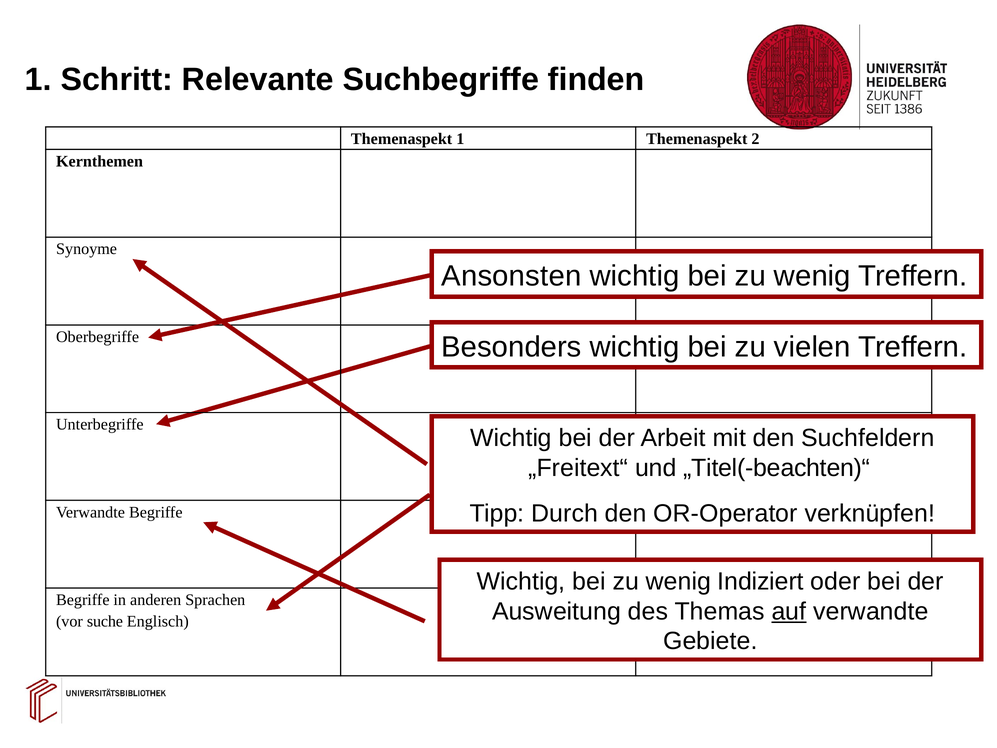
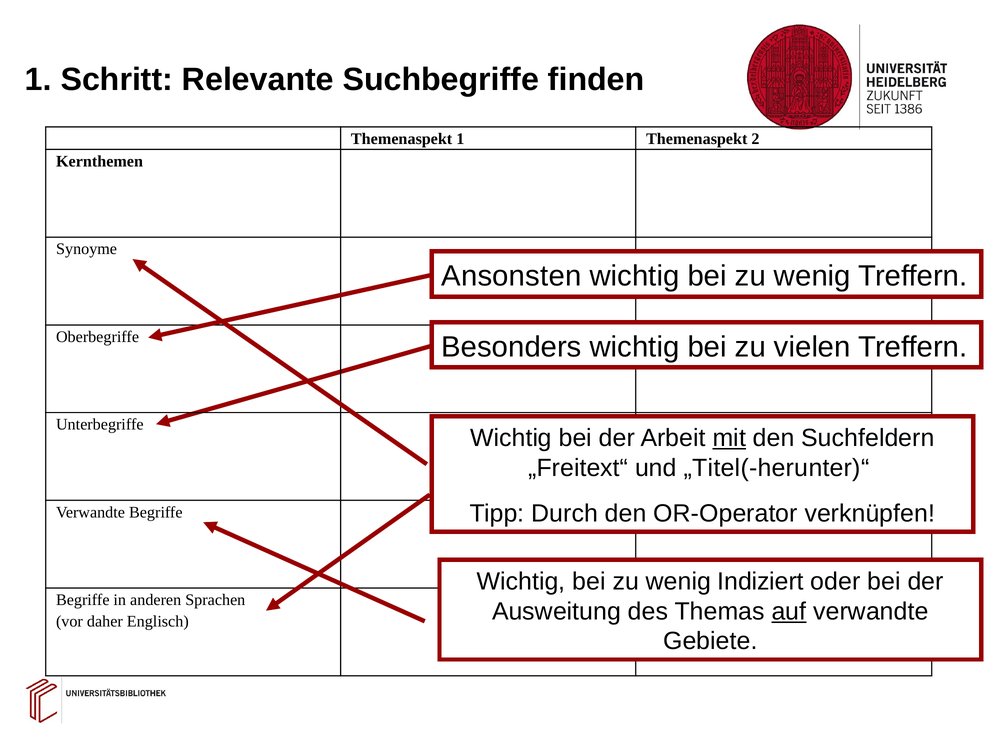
mit underline: none -> present (729, 438)
„Titel(-beachten)“: „Titel(-beachten)“ -> „Titel(-herunter)“ (777, 468)
suche: suche -> daher (105, 621)
